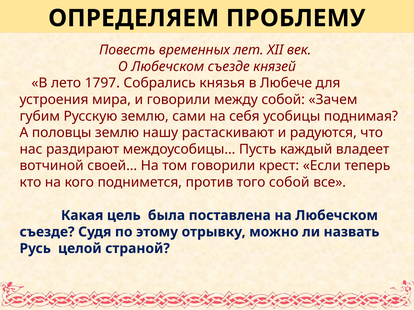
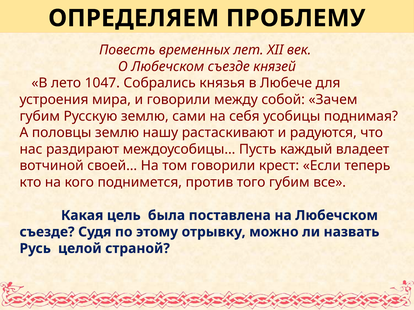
1797: 1797 -> 1047 (102, 83)
того собой: собой -> губим (289, 183)
